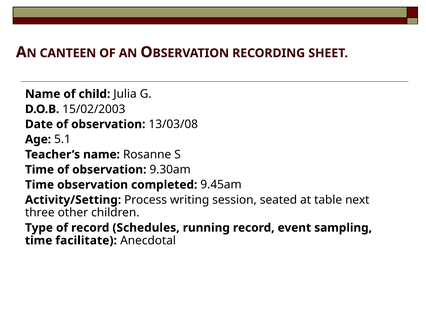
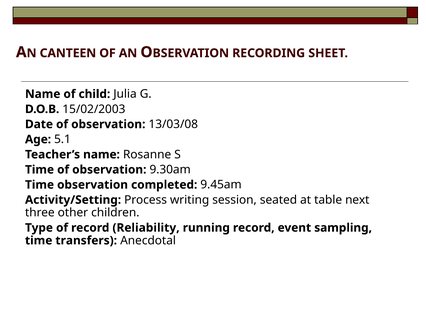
Schedules: Schedules -> Reliability (146, 228)
facilitate: facilitate -> transfers (86, 241)
